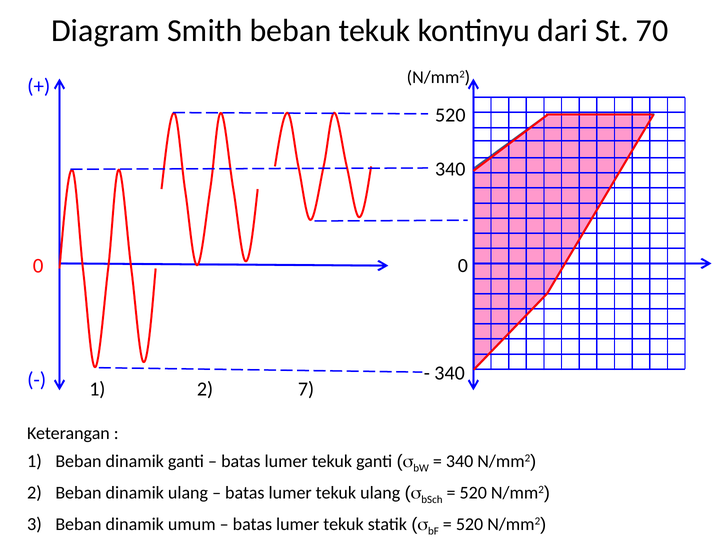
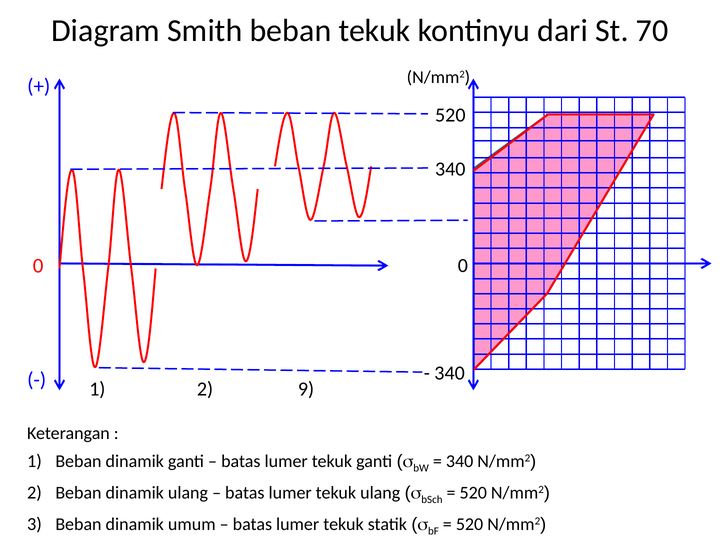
7: 7 -> 9 (306, 389)
